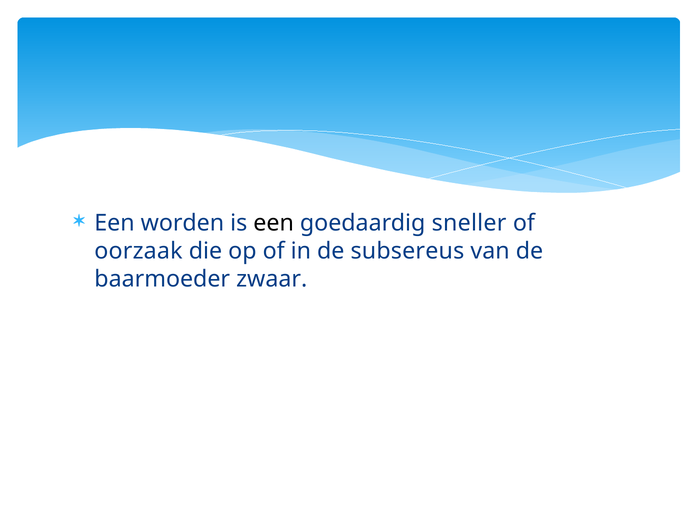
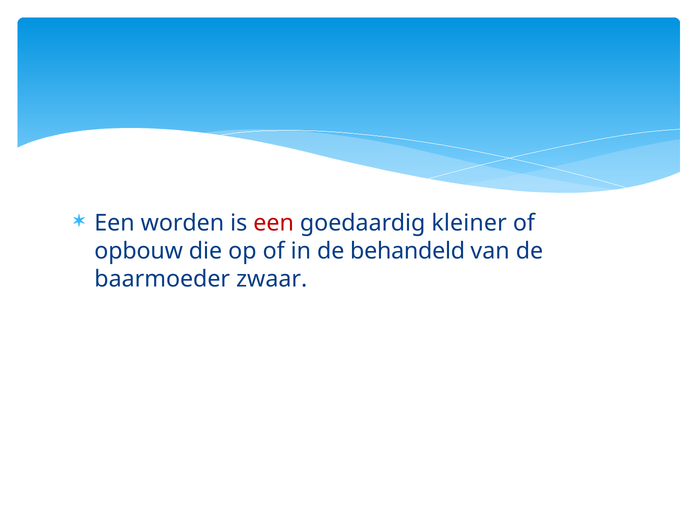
een colour: black -> red (274, 223)
sneller: sneller -> kleiner (469, 223)
oorzaak: oorzaak -> opbouw (139, 251)
subsereus: subsereus -> behandeld (408, 251)
